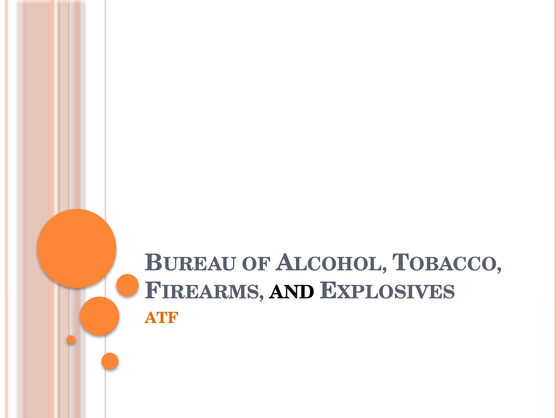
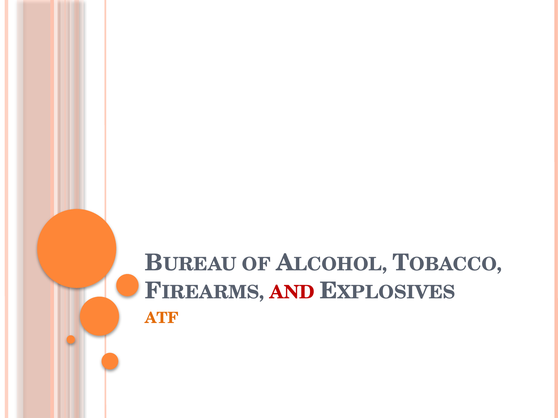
AND colour: black -> red (292, 293)
